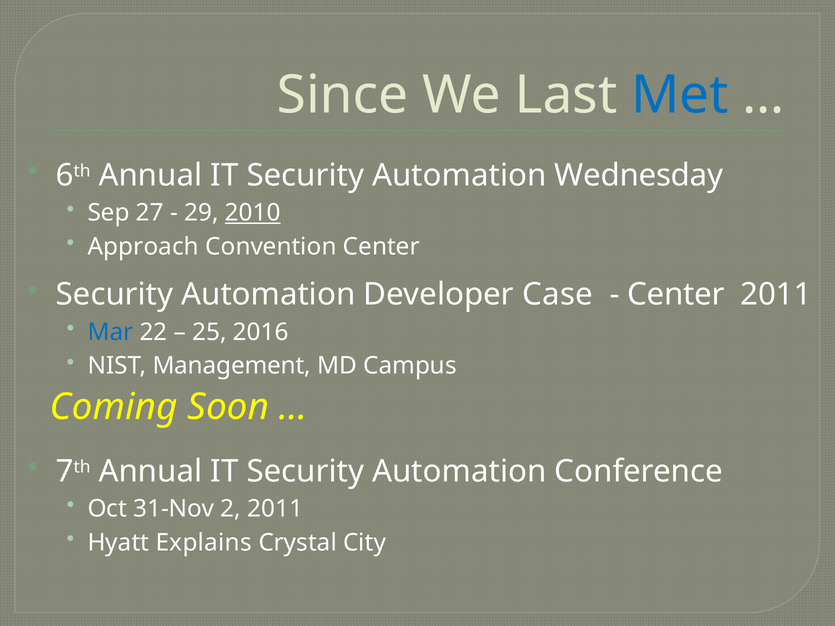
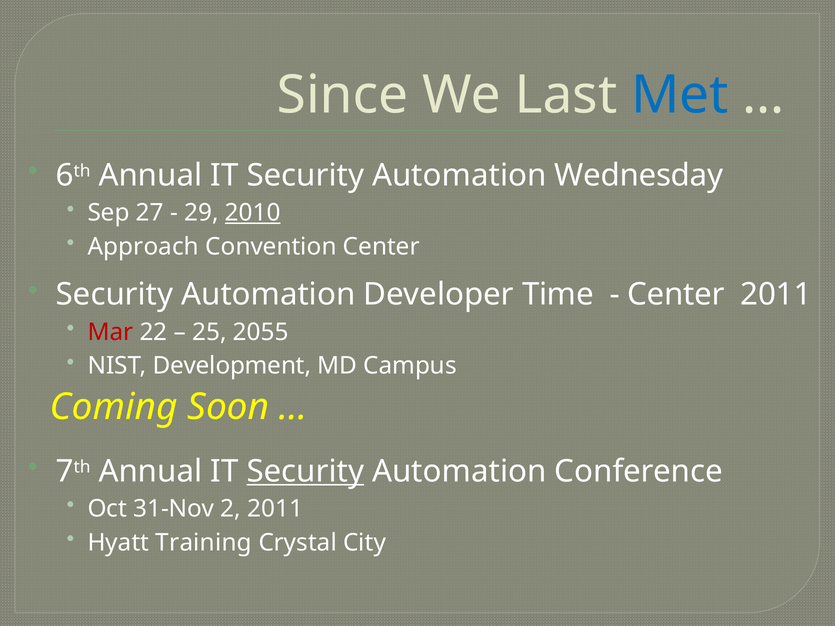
Case: Case -> Time (558, 295)
Mar colour: blue -> red (110, 332)
2016: 2016 -> 2055 (261, 332)
Management: Management -> Development (232, 366)
Security underline: none -> present (305, 471)
Explains: Explains -> Training (204, 543)
